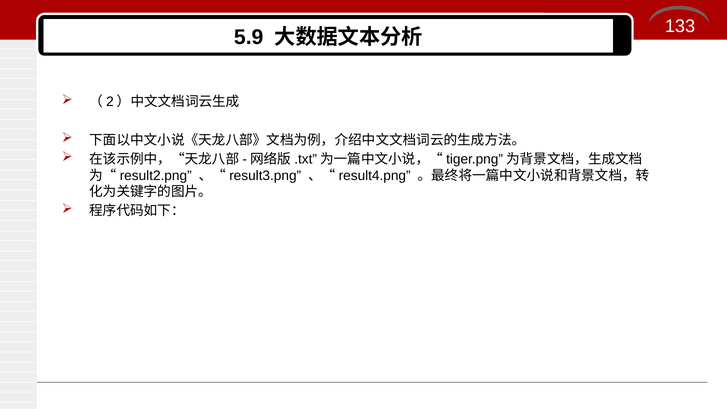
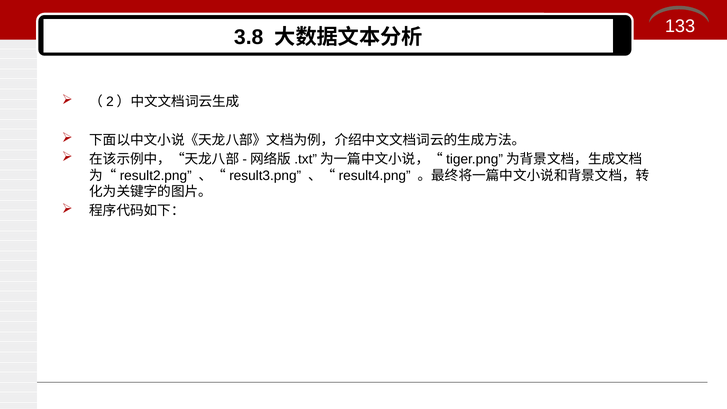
5.9: 5.9 -> 3.8 (249, 37)
